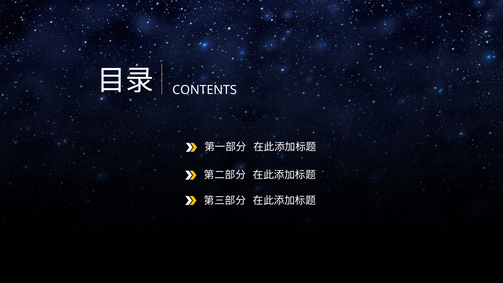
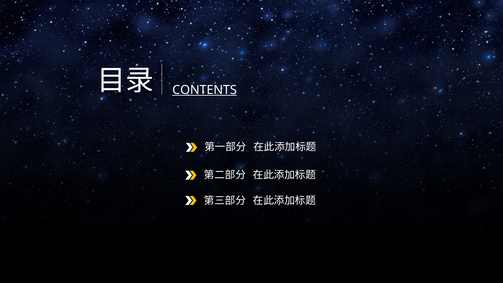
CONTENTS underline: none -> present (205, 90)
